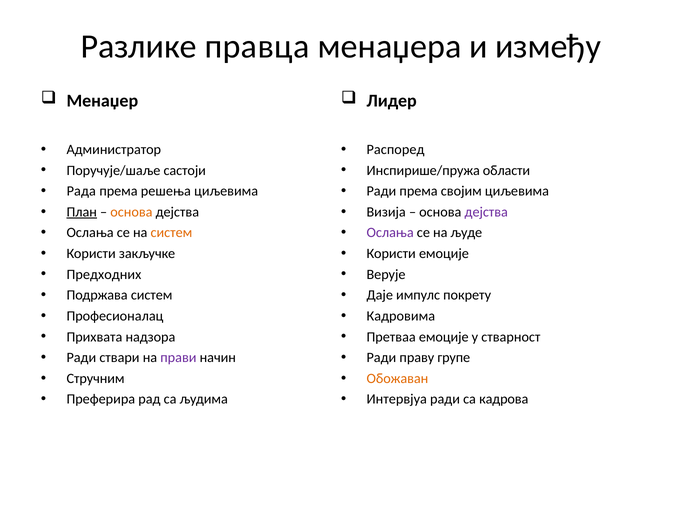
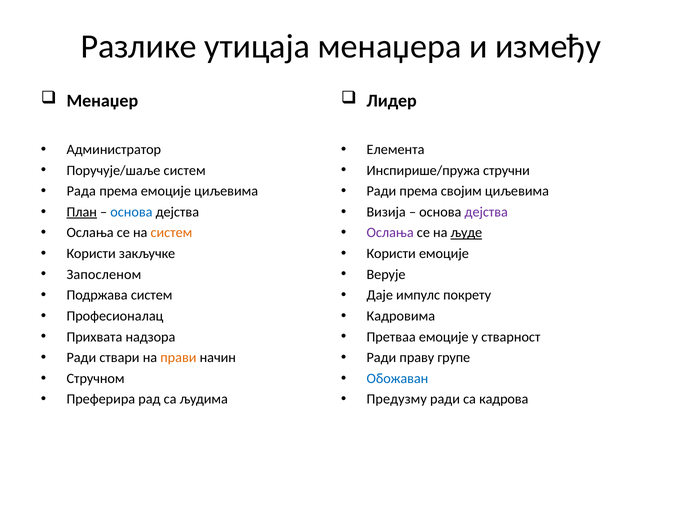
правца: правца -> утицаја (257, 47)
Распоред: Распоред -> Елемента (396, 150)
Поручује/шаље састоји: састоји -> систем (185, 171)
области: области -> стручни (506, 171)
према решења: решења -> емоције (166, 191)
основа colour: orange -> blue (131, 212)
људе underline: none -> present (466, 233)
Предходних: Предходних -> Запосленом (104, 275)
прави colour: purple -> orange (178, 358)
Стручним: Стручним -> Стручном (96, 379)
Обожаван colour: orange -> blue (397, 379)
Интервјуа: Интервјуа -> Предузму (397, 400)
